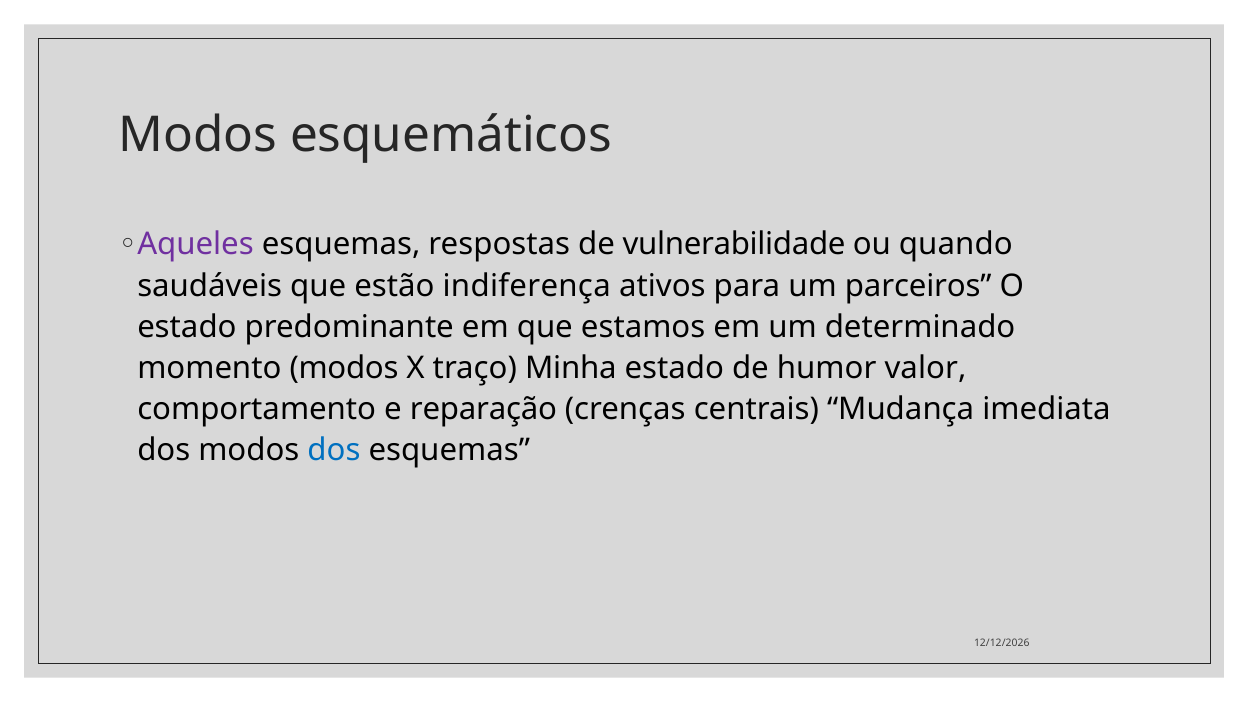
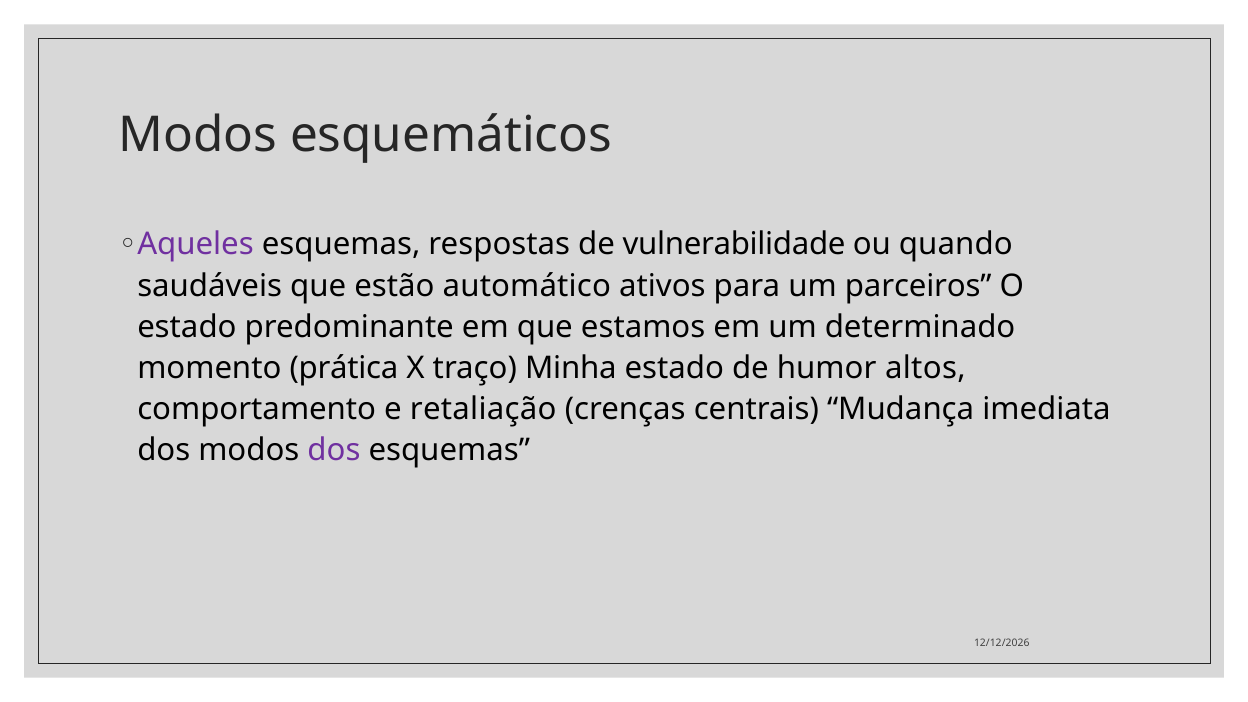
indiferença: indiferença -> automático (527, 286)
momento modos: modos -> prática (344, 368)
valor: valor -> altos (925, 368)
reparação: reparação -> retaliação (483, 409)
dos colour: blue -> purple (334, 450)
